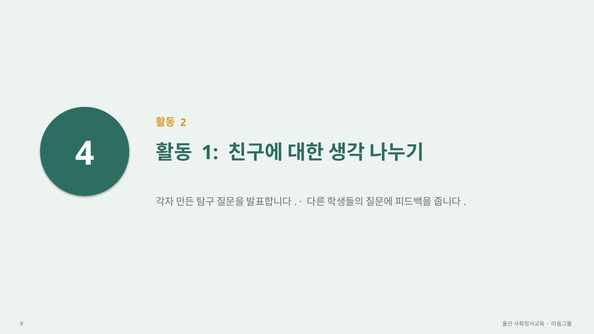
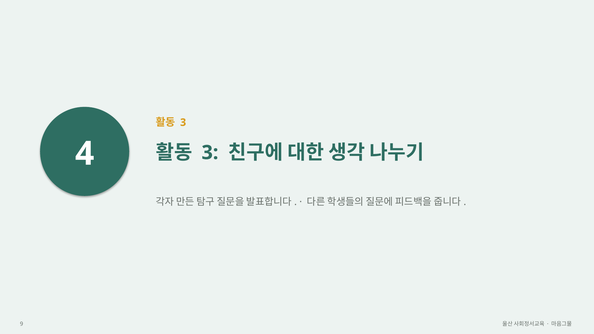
2: 2 -> 3 (183, 122)
1: 1 -> 3 (210, 153)
